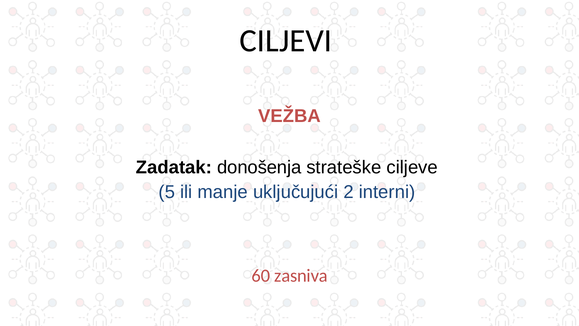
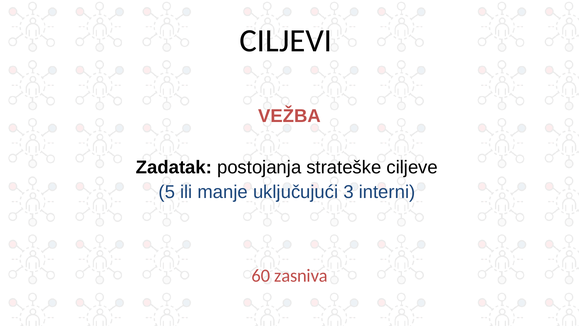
donošenja: donošenja -> postojanja (259, 167)
2: 2 -> 3 (349, 192)
